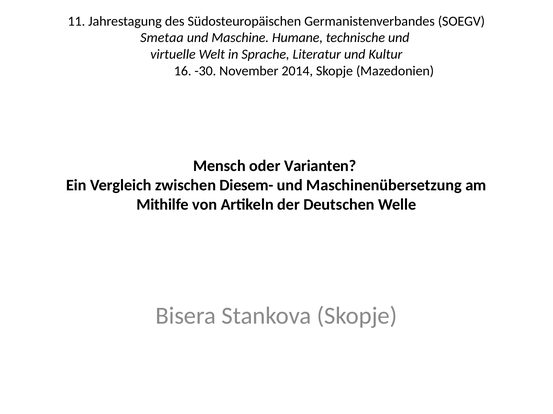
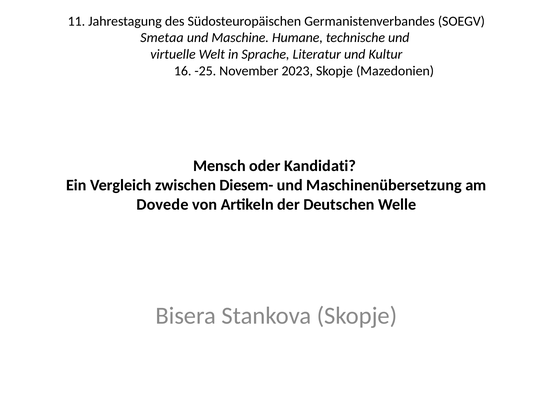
-30: -30 -> -25 (205, 71)
2014: 2014 -> 2023 (297, 71)
Varianten: Varianten -> Kandidati (320, 166)
Mithilfe: Mithilfe -> Dovede (162, 205)
